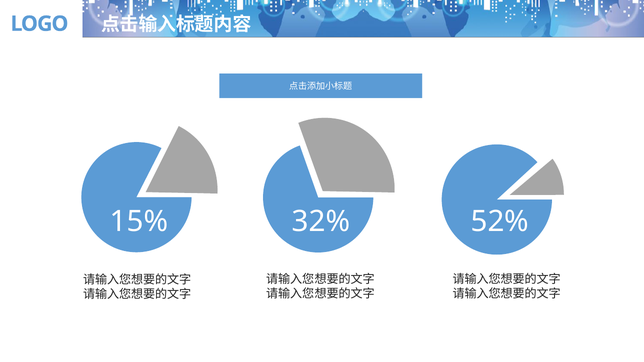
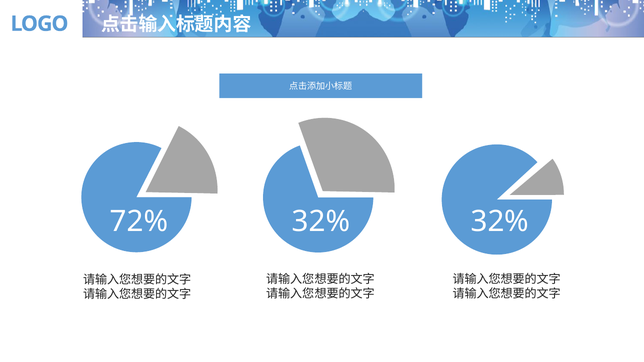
15%: 15% -> 72% (139, 221)
32% 52%: 52% -> 32% (500, 221)
